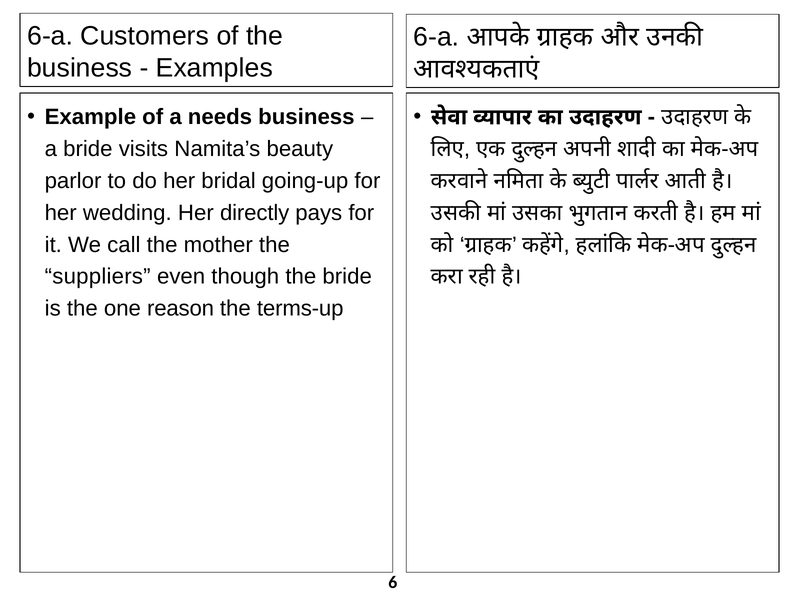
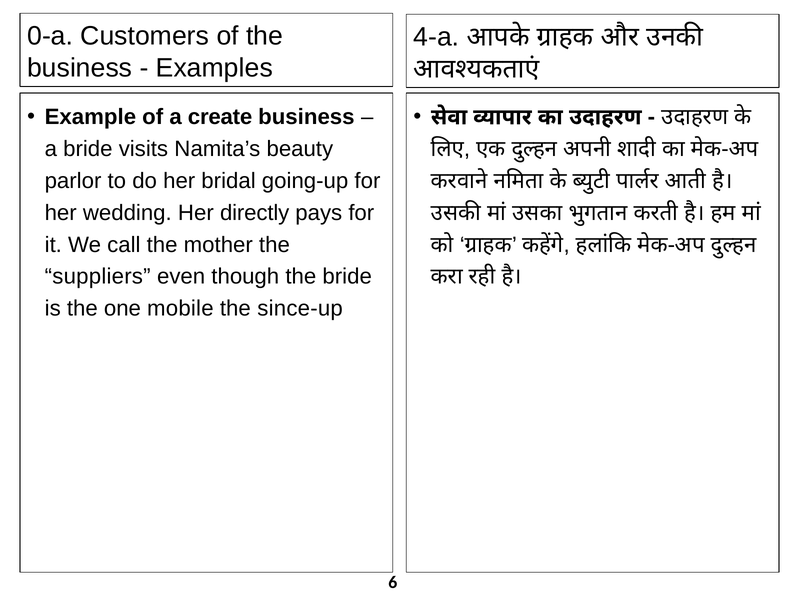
6-a: 6-a -> 0-a (50, 36)
6-a: 6-a -> 4-a (436, 37)
needs: needs -> create (220, 117)
reason: reason -> mobile (180, 309)
terms-up: terms-up -> since-up (300, 309)
